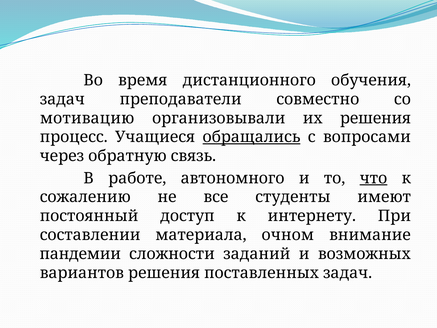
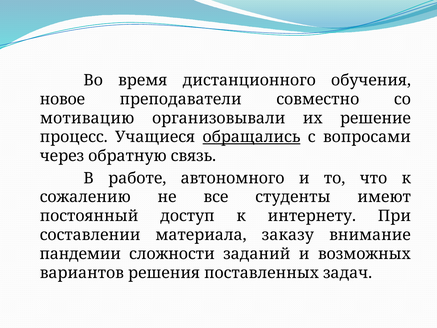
задач: задач -> новое (62, 99)
их решения: решения -> решение (375, 118)
что underline: present -> none (373, 178)
очном: очном -> заказу (288, 235)
